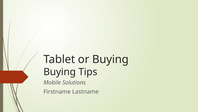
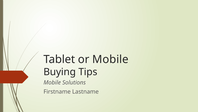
or Buying: Buying -> Mobile (110, 59)
